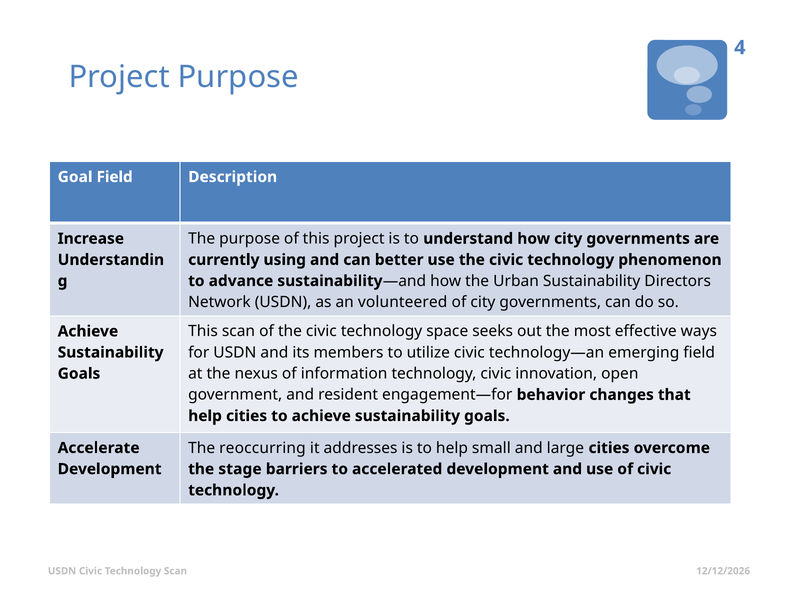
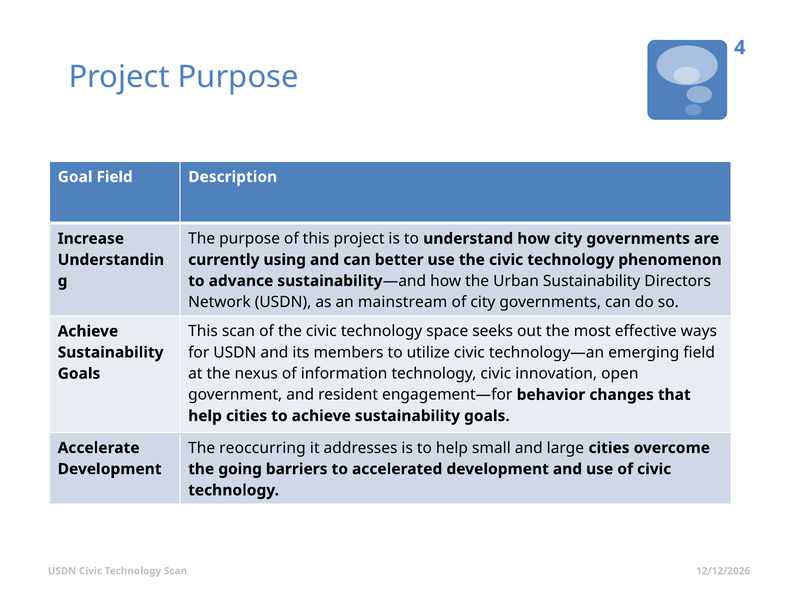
volunteered: volunteered -> mainstream (403, 302)
stage: stage -> going (240, 469)
